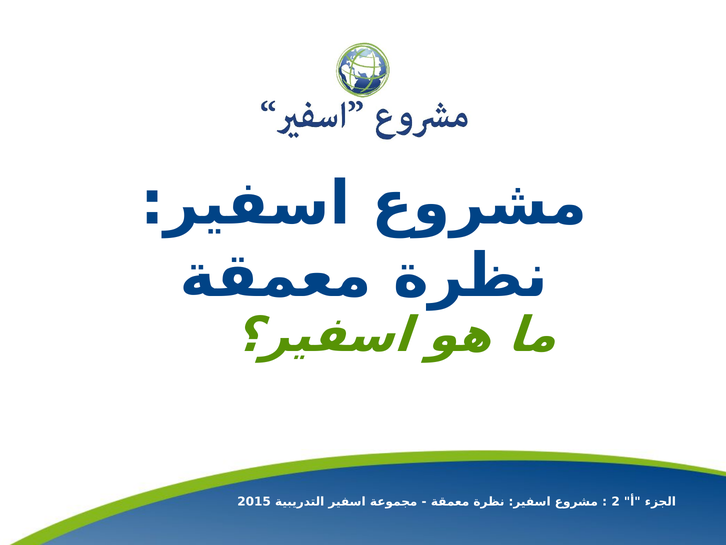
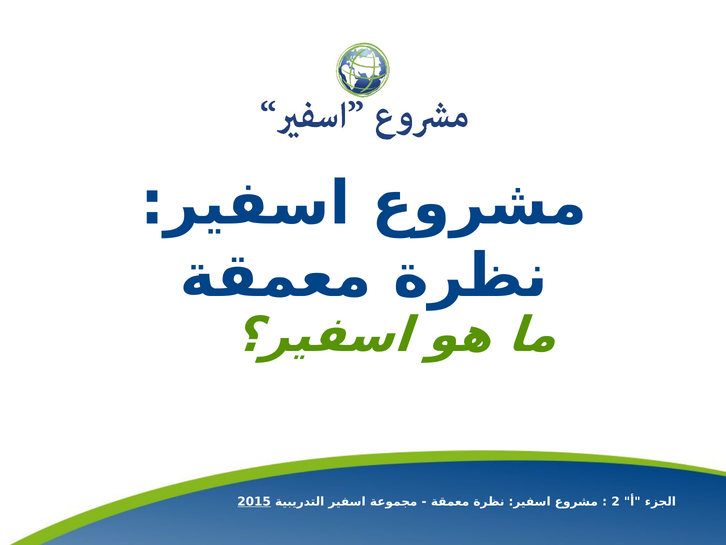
2015 underline: none -> present (254, 501)
